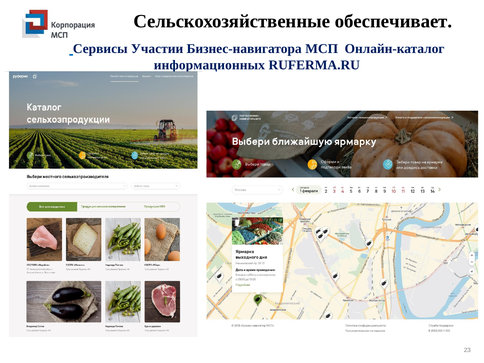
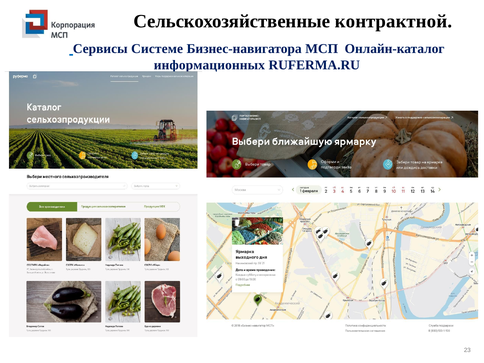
обеспечивает: обеспечивает -> контрактной (393, 21)
Участии: Участии -> Системе (157, 49)
